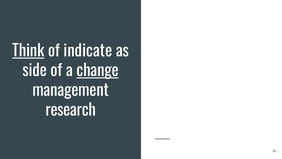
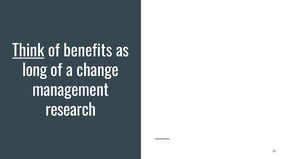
indicate: indicate -> benefits (88, 51)
side: side -> long (35, 71)
change underline: present -> none (98, 71)
